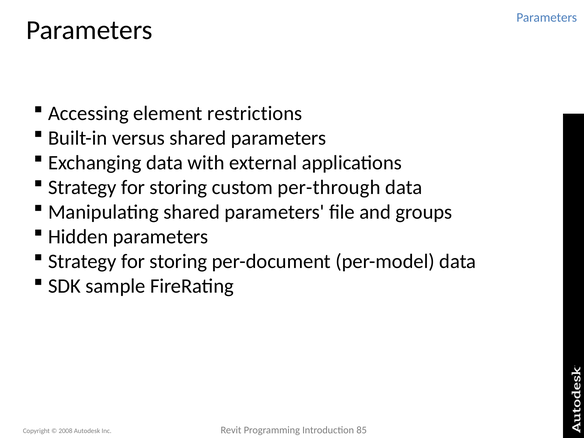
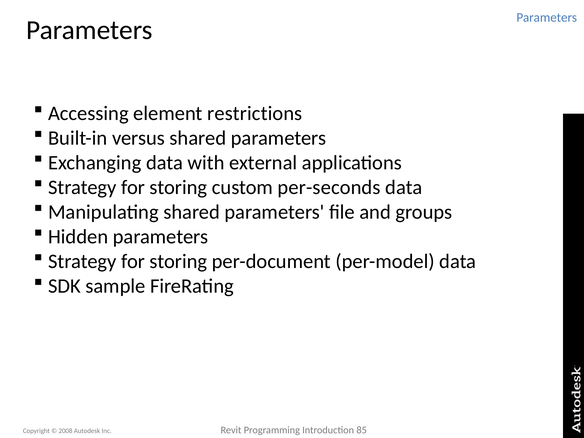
per-through: per-through -> per-seconds (329, 187)
